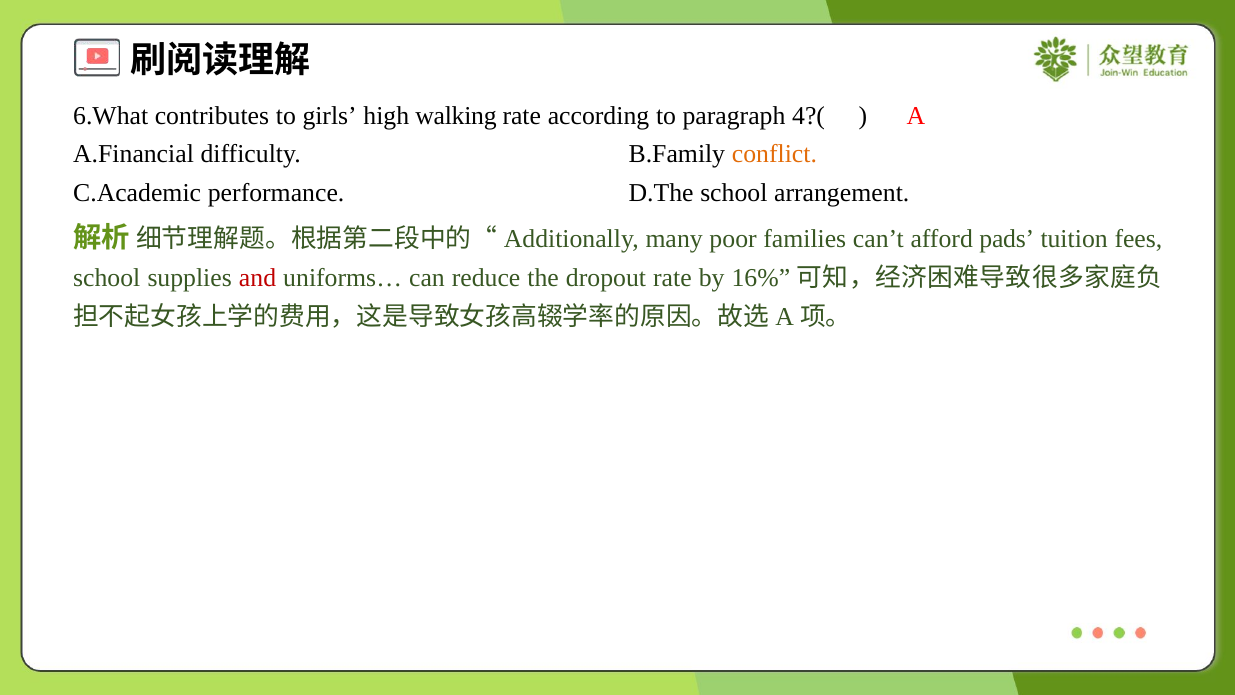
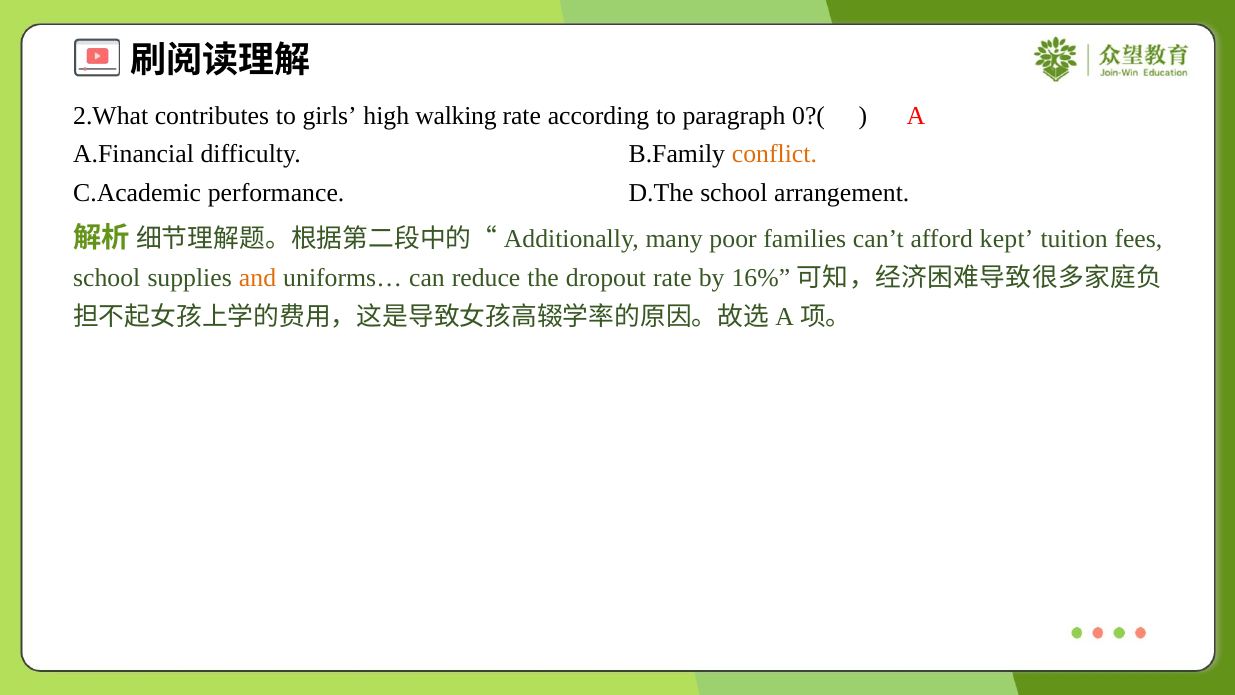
6.What: 6.What -> 2.What (111, 116)
4?(: 4?( -> 0?( (809, 116)
pads: pads -> kept (1007, 239)
and colour: red -> orange (258, 278)
